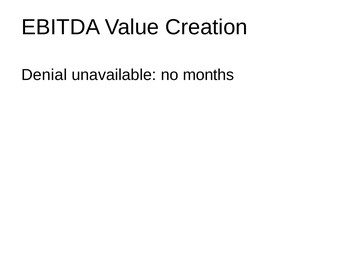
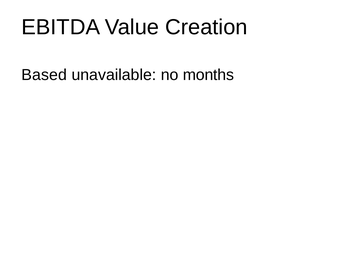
Denial: Denial -> Based (44, 75)
